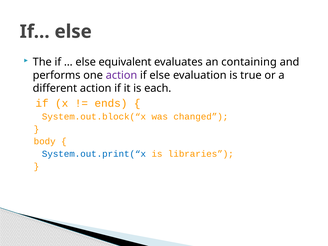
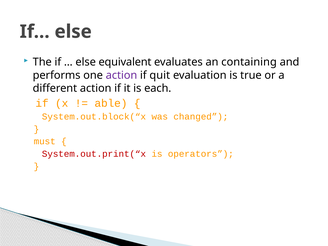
if else: else -> quit (160, 75)
ends: ends -> able (111, 103)
body: body -> must (45, 141)
System.out.print(“x colour: blue -> red (94, 154)
libraries: libraries -> operators (201, 154)
